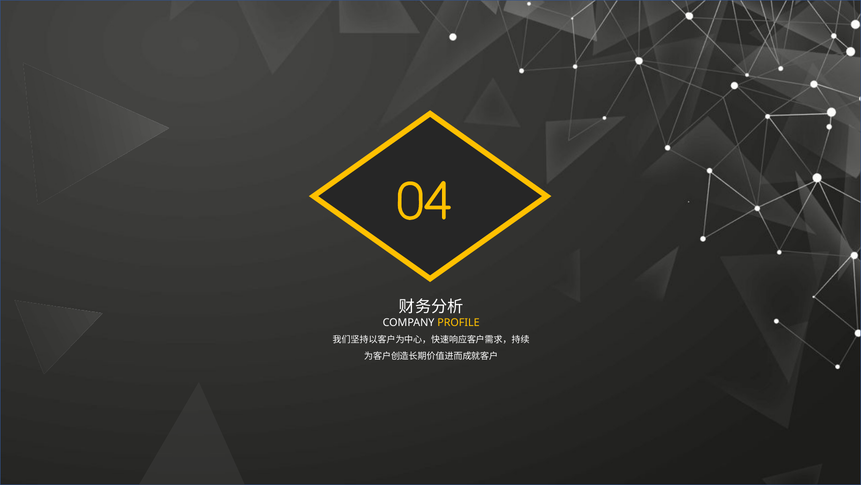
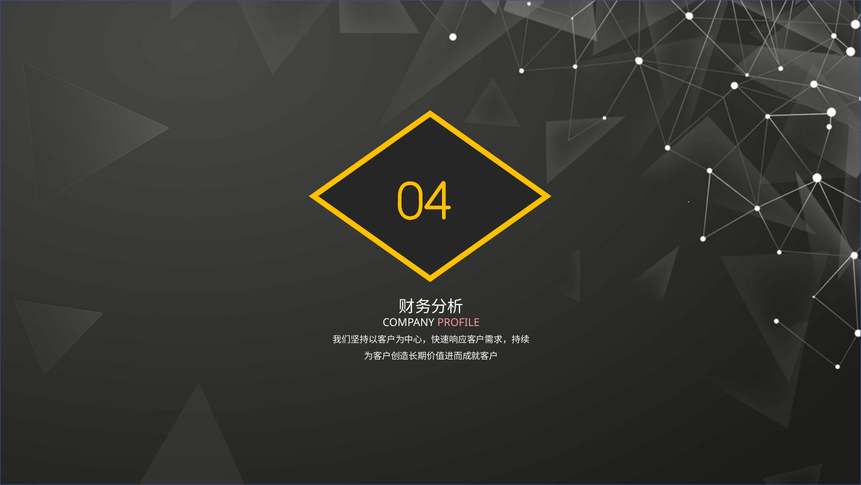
PROFILE colour: yellow -> pink (458, 322)
